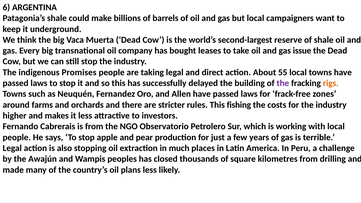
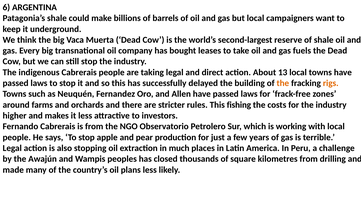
issue: issue -> fuels (302, 51)
indigenous Promises: Promises -> Cabrerais (79, 72)
55: 55 -> 13 (283, 72)
the colour: purple -> orange (283, 83)
